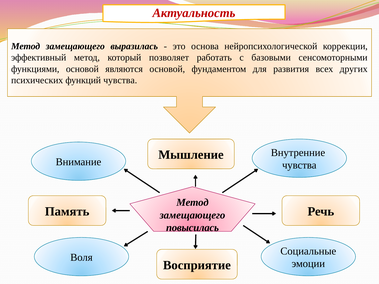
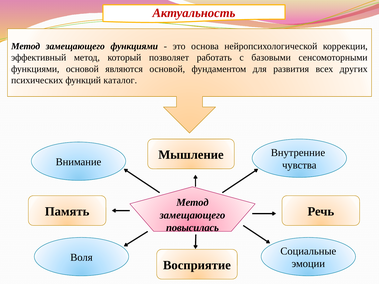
замещающего выразилась: выразилась -> функциями (134, 46)
функций чувства: чувства -> каталог (120, 80)
